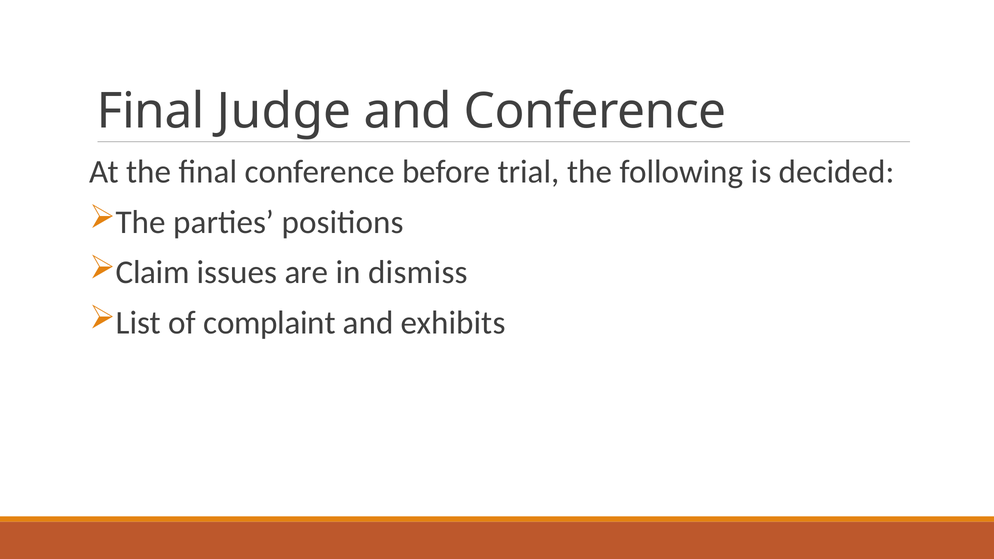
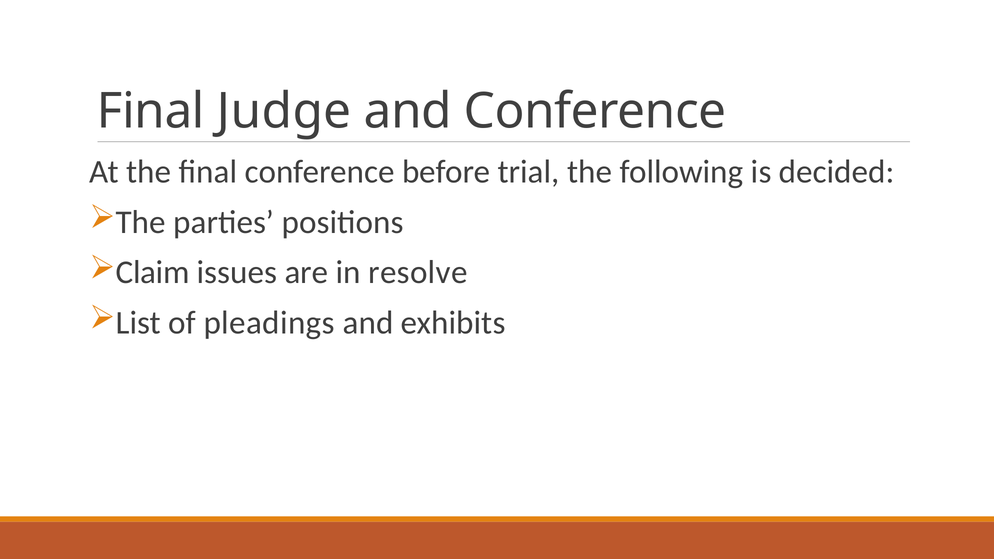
dismiss: dismiss -> resolve (418, 273)
complaint: complaint -> pleadings (269, 323)
